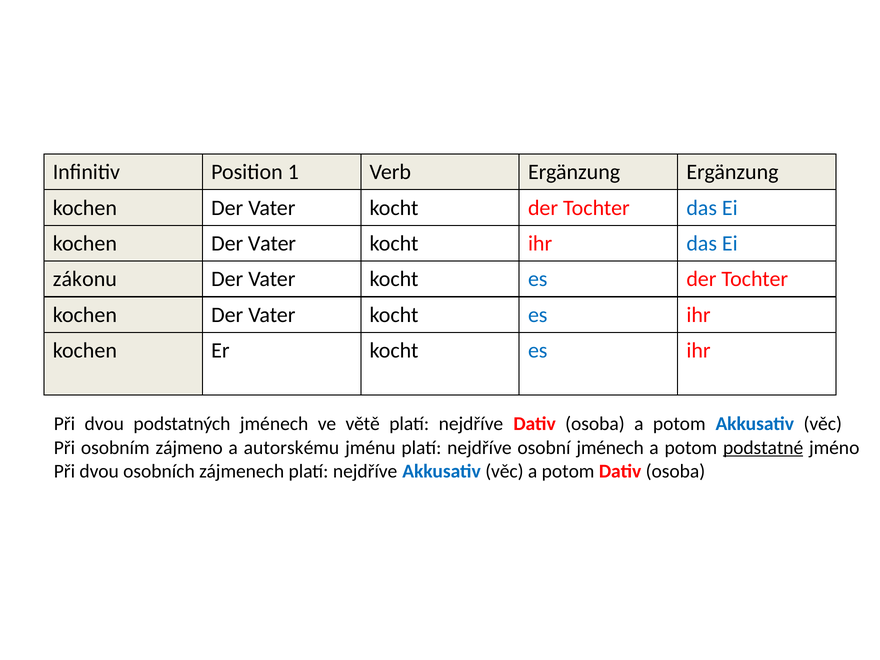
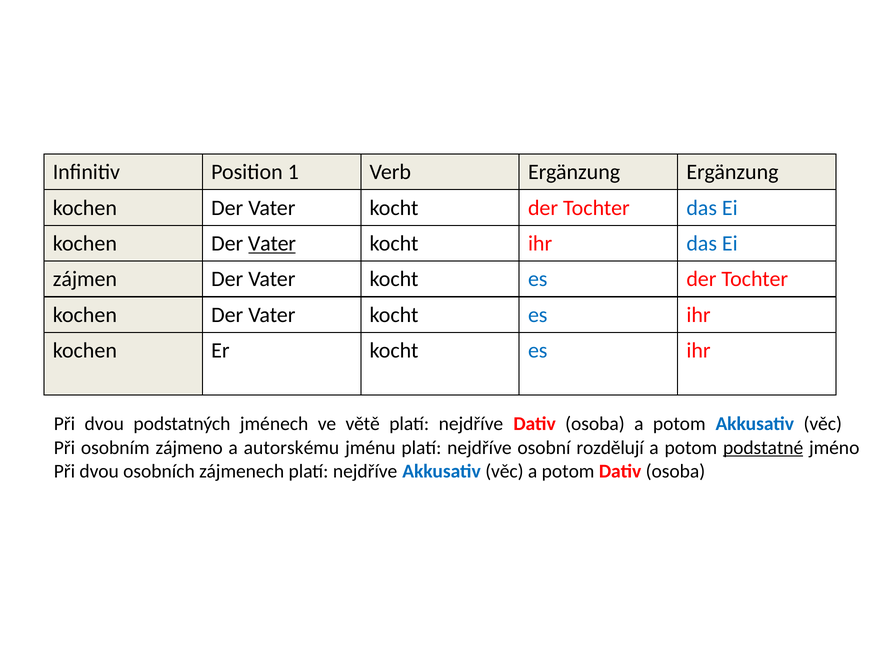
Vater underline: none -> present (272, 243)
zákonu: zákonu -> zájmen (85, 279)
osobní jménech: jménech -> rozdělují (610, 448)
